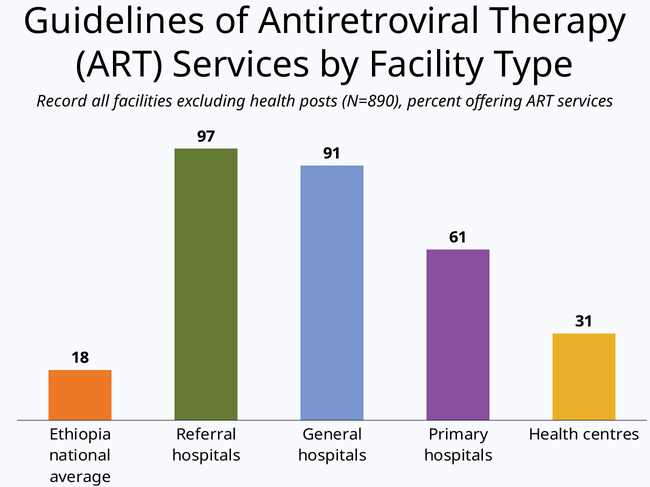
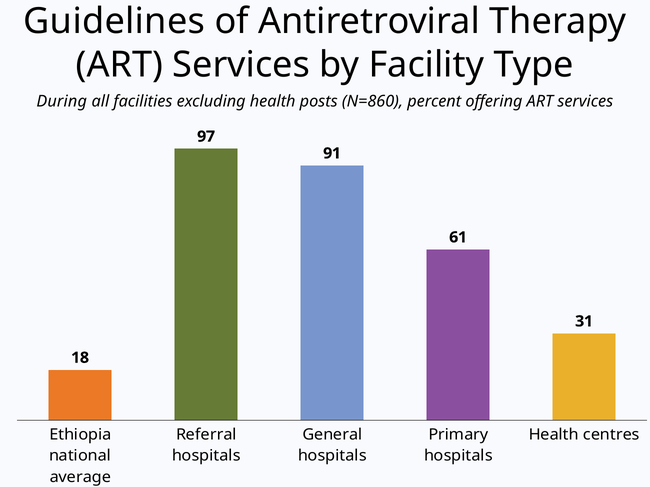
Record: Record -> During (62, 102)
N=890: N=890 -> N=860 (373, 102)
